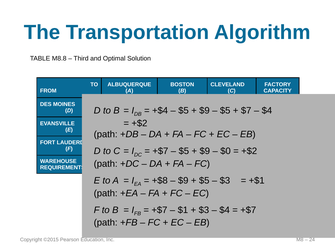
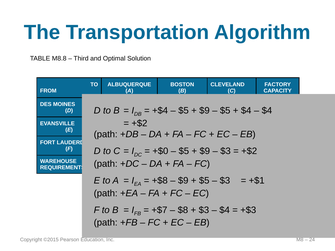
$7: $7 -> $4 (246, 111)
+$7: +$7 -> +$0 (160, 151)
$0: $0 -> $3 (226, 151)
$1: $1 -> $8 (183, 210)
+$7: +$7 -> +$3 (248, 210)
